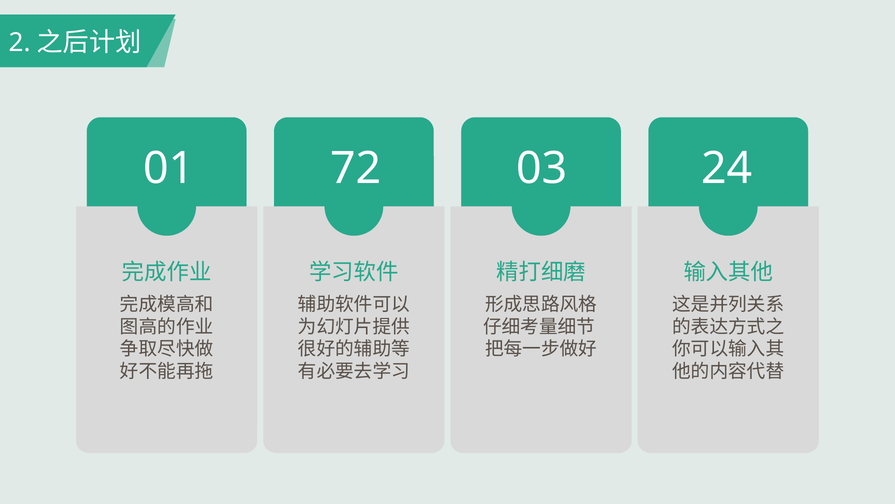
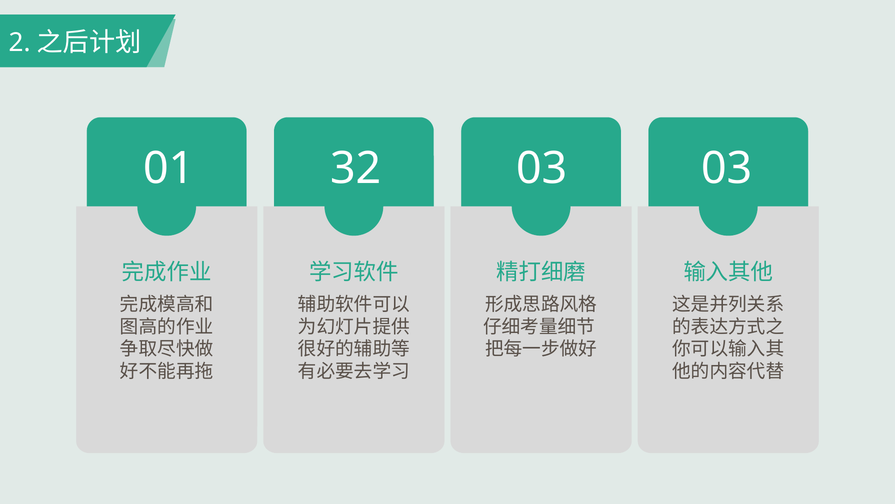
72: 72 -> 32 (356, 168)
03 24: 24 -> 03 (727, 168)
